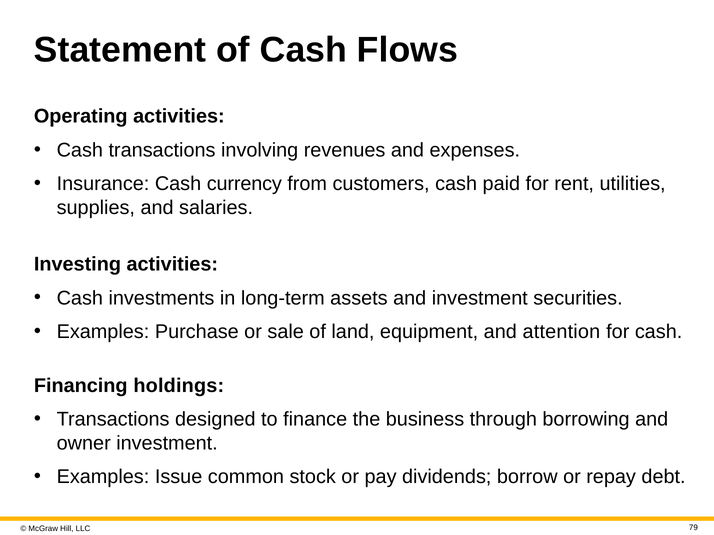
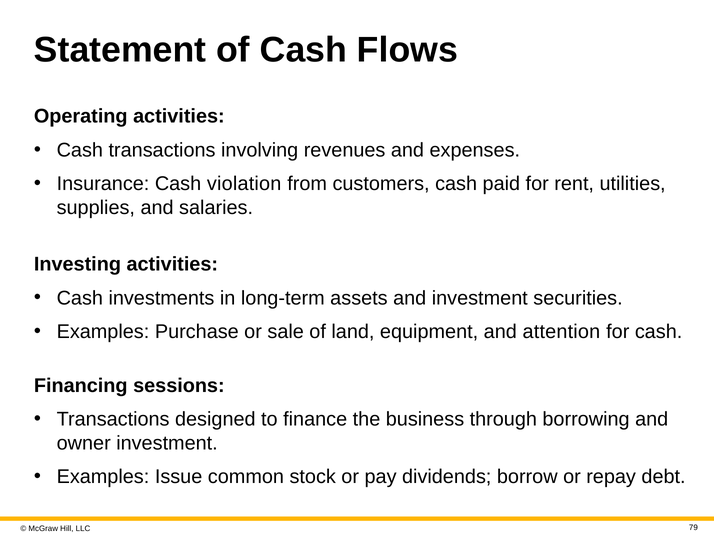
currency: currency -> violation (244, 184)
holdings: holdings -> sessions (179, 386)
